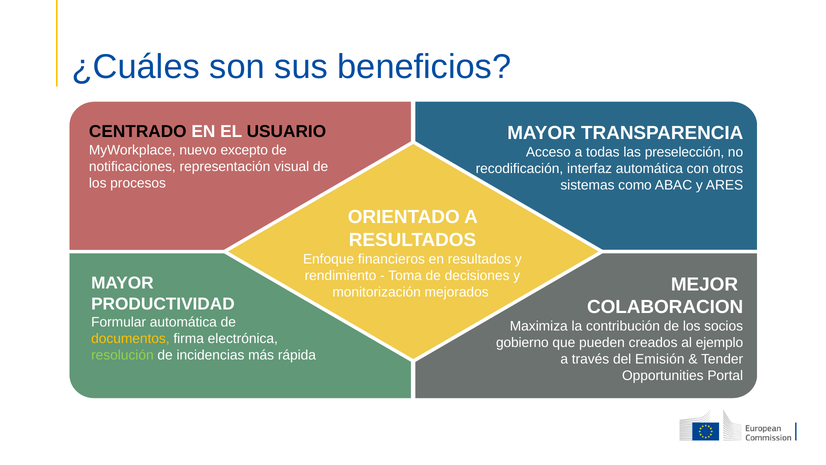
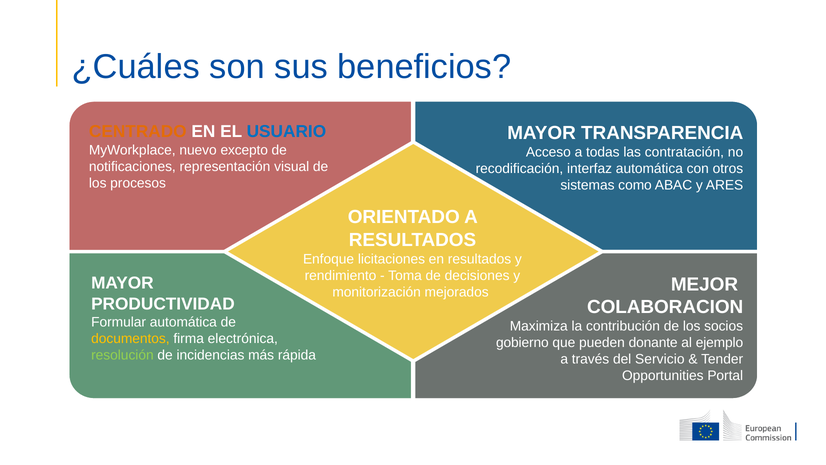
CENTRADO colour: black -> orange (138, 132)
USUARIO colour: black -> blue (286, 132)
preselección: preselección -> contratación (684, 152)
financieros: financieros -> licitaciones (391, 259)
creados: creados -> donante (653, 342)
Emisión: Emisión -> Servicio (660, 359)
